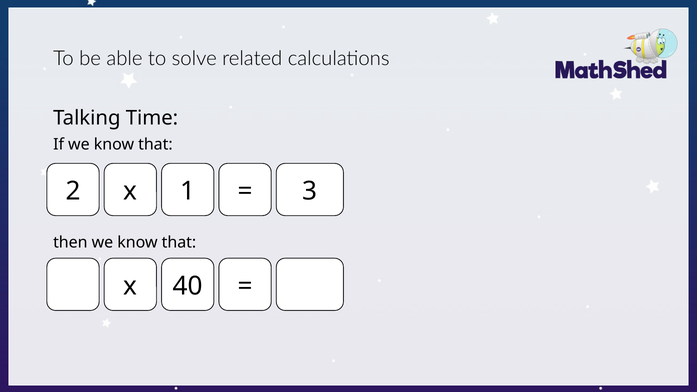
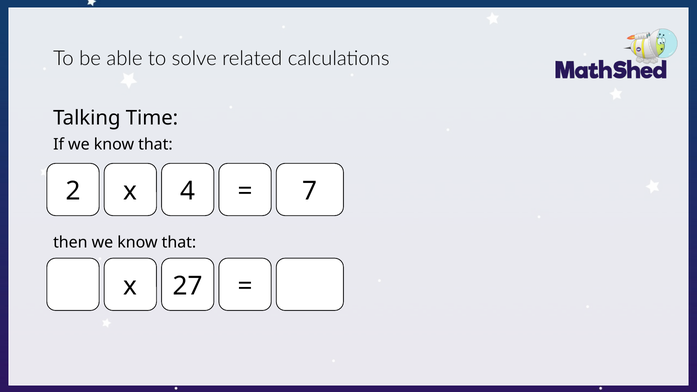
1: 1 -> 4 (188, 191)
3: 3 -> 7 (310, 191)
x 40: 40 -> 27 (188, 286)
